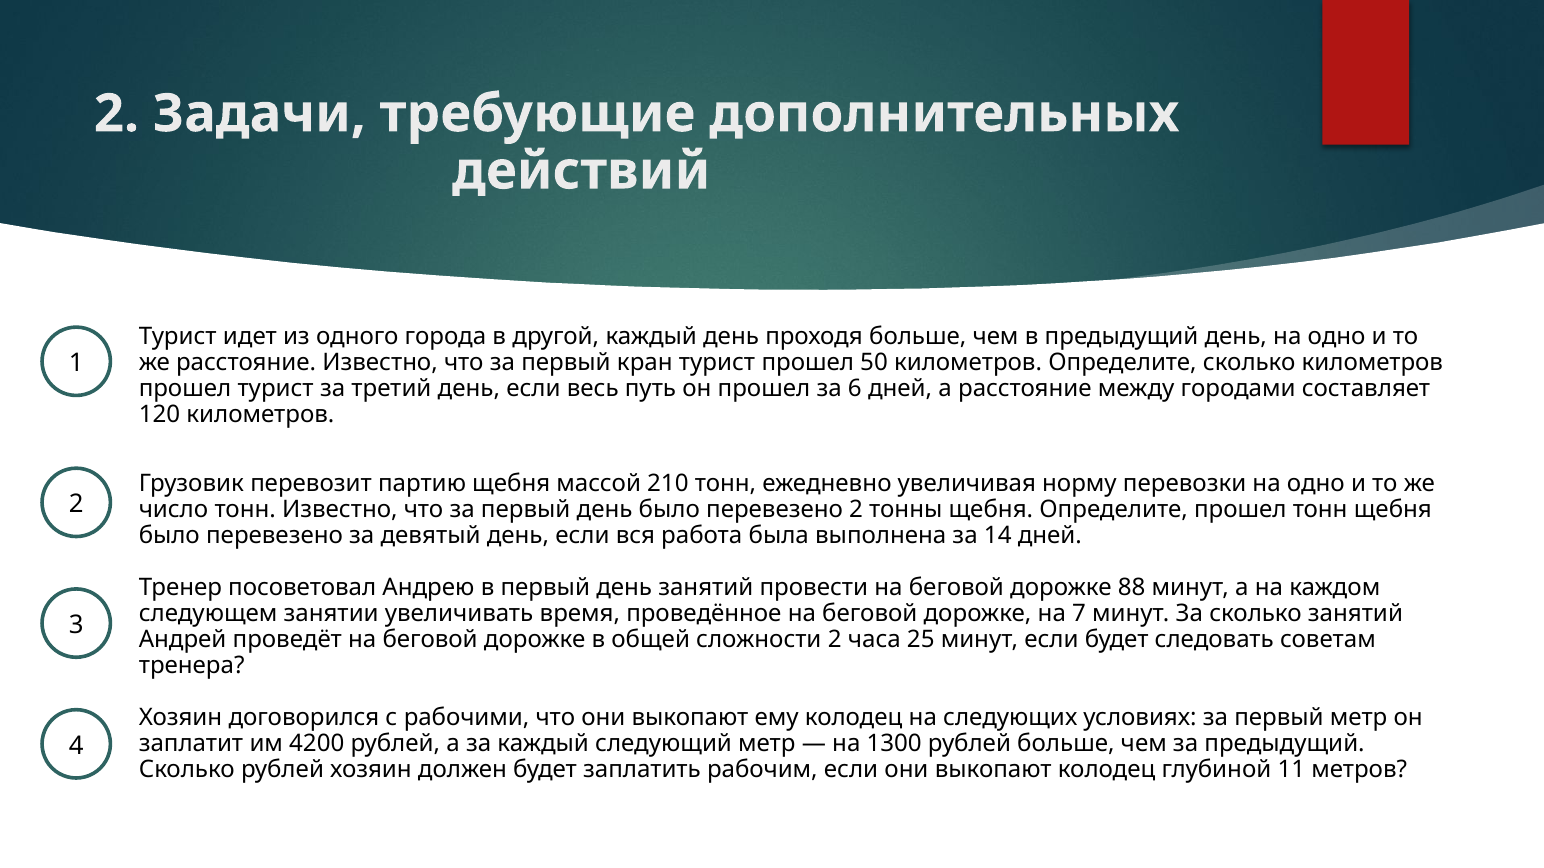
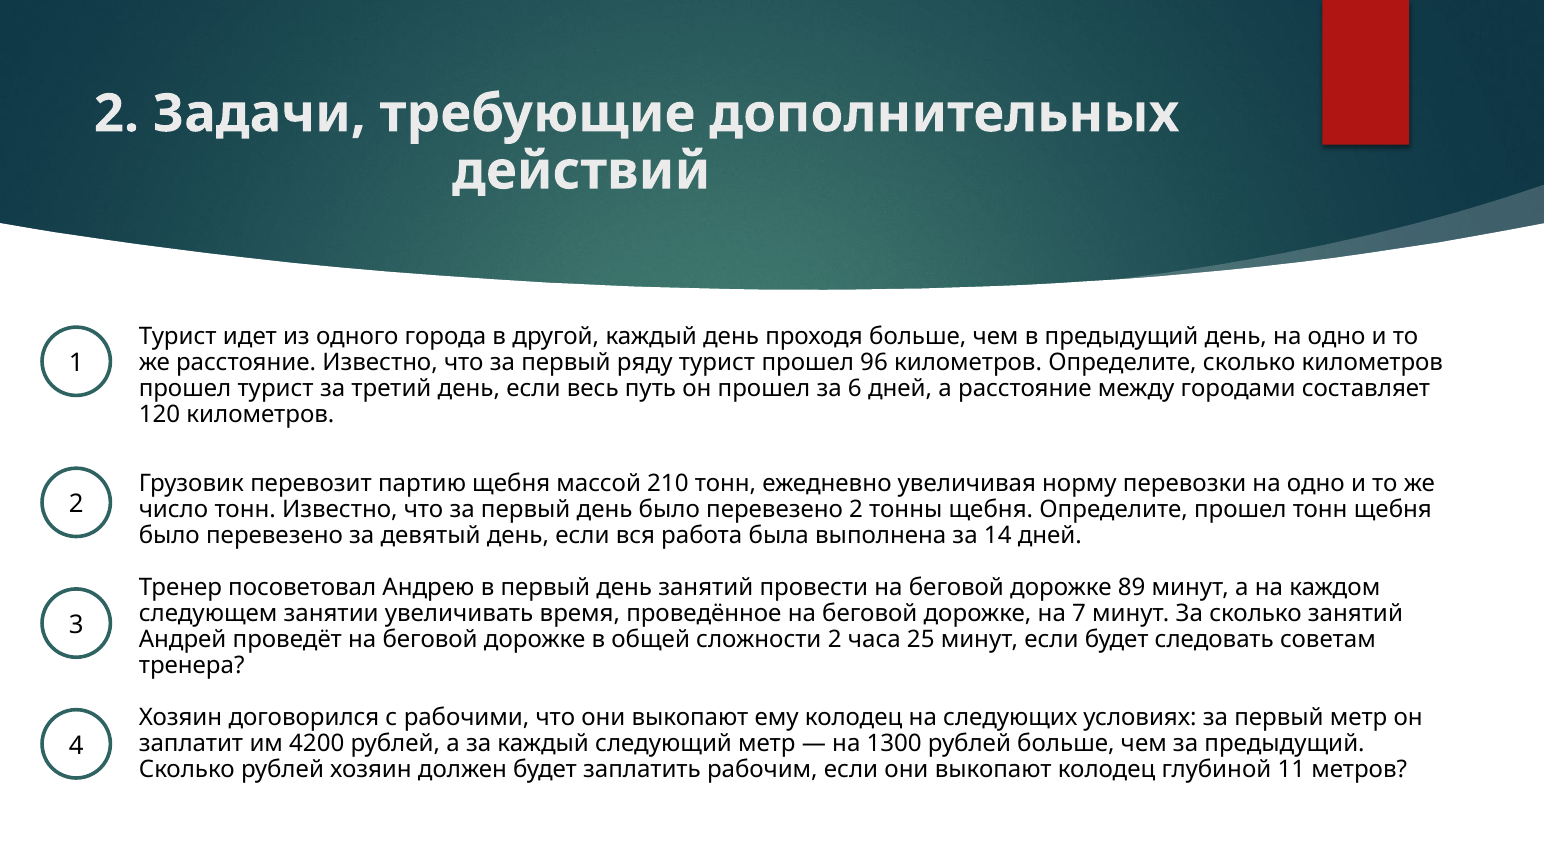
кран: кран -> ряду (645, 363)
50: 50 -> 96 (874, 363)
88: 88 -> 89 (1132, 588)
